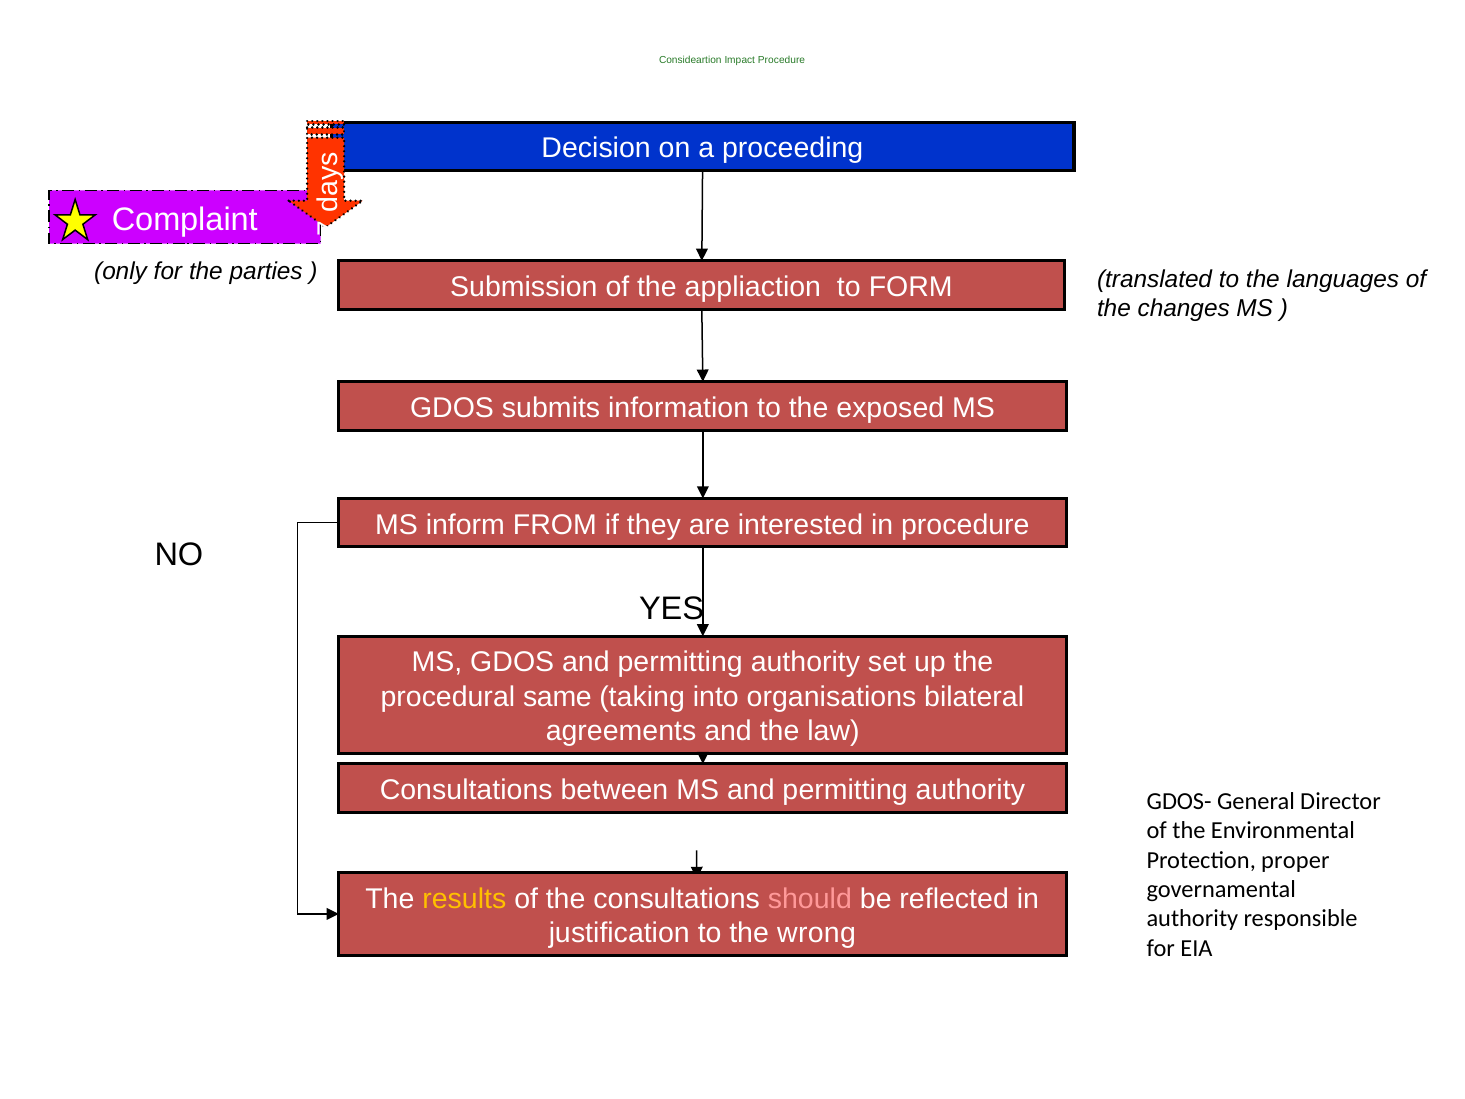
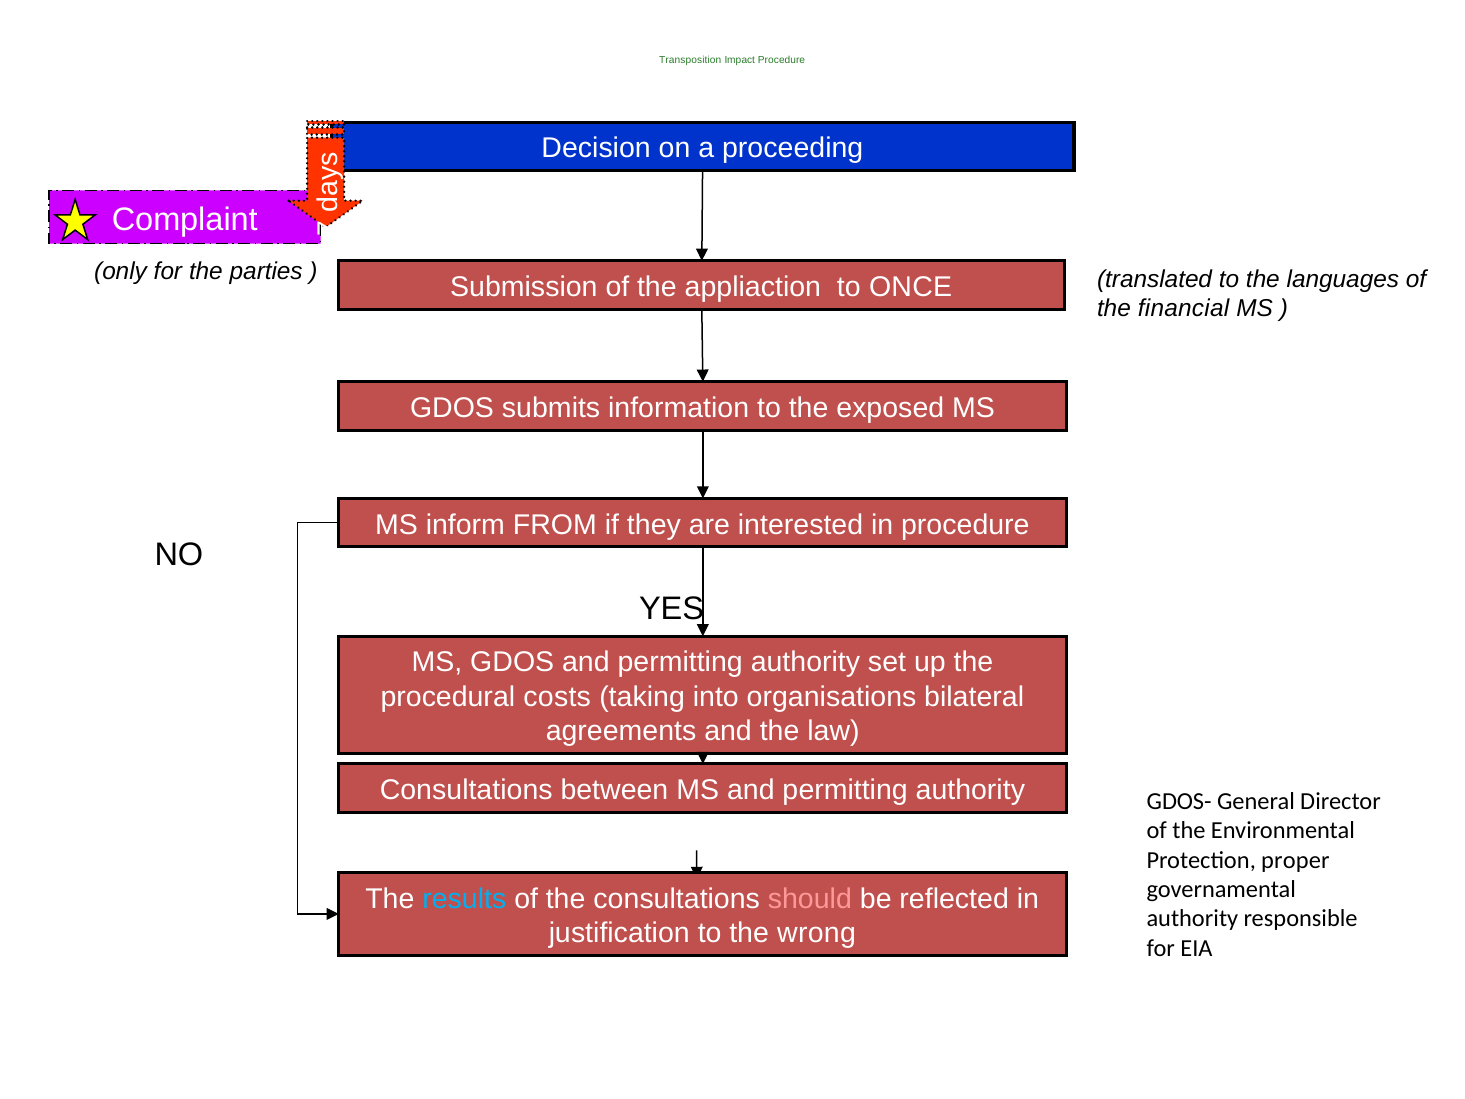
Consideartion: Consideartion -> Transposition (690, 60)
FORM: FORM -> ONCE (911, 287)
changes: changes -> financial (1184, 308)
same: same -> costs (557, 697)
results colour: yellow -> light blue (464, 899)
